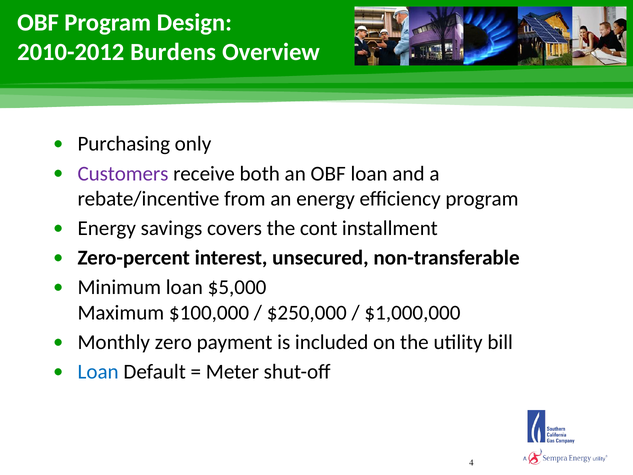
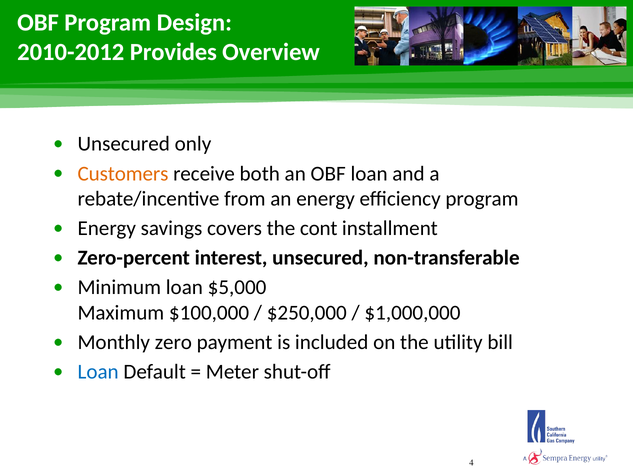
Burdens: Burdens -> Provides (173, 52)
Purchasing: Purchasing -> Unsecured (124, 144)
Customers colour: purple -> orange (123, 173)
